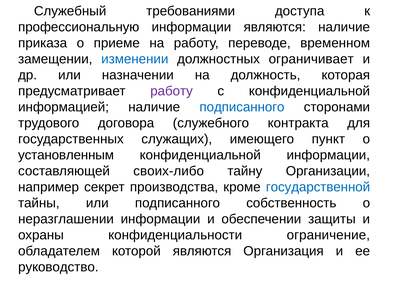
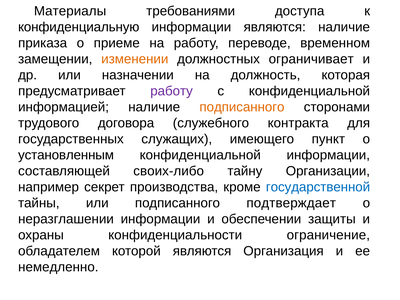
Служебный: Служебный -> Материалы (70, 11)
профессиональную: профессиональную -> конфиденциальную (79, 27)
изменении colour: blue -> orange (135, 59)
подписанного colour: blue -> orange (242, 107)
собственность: собственность -> подтверждает (291, 203)
руководство: руководство -> немедленно (58, 267)
